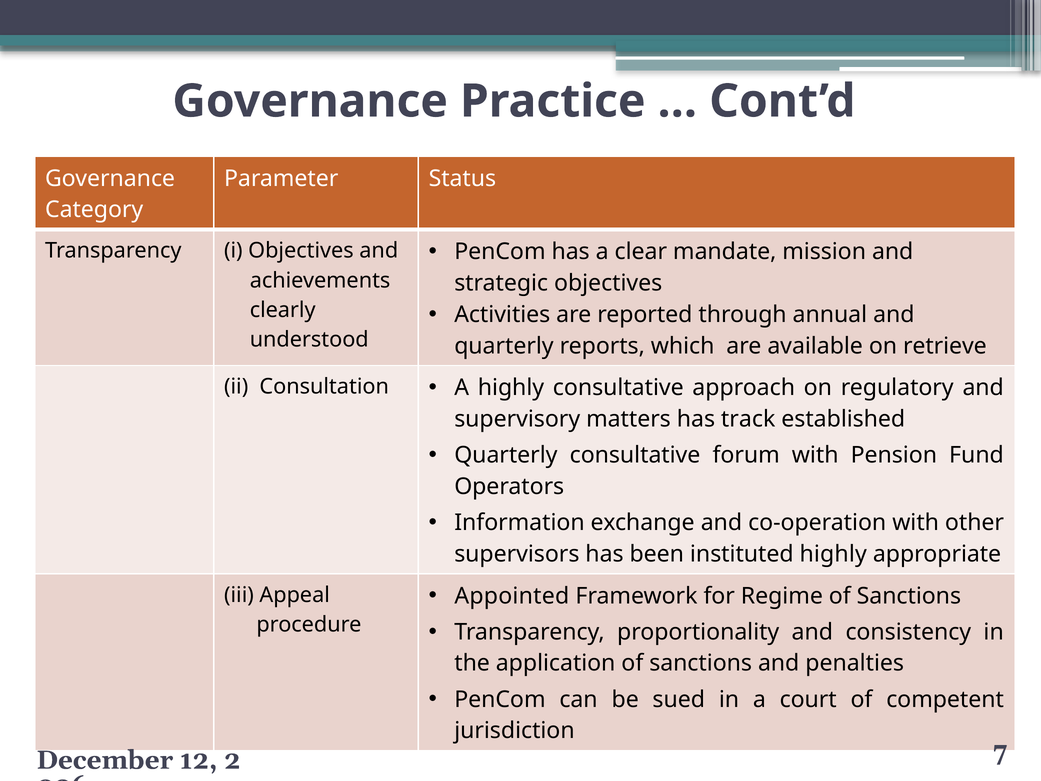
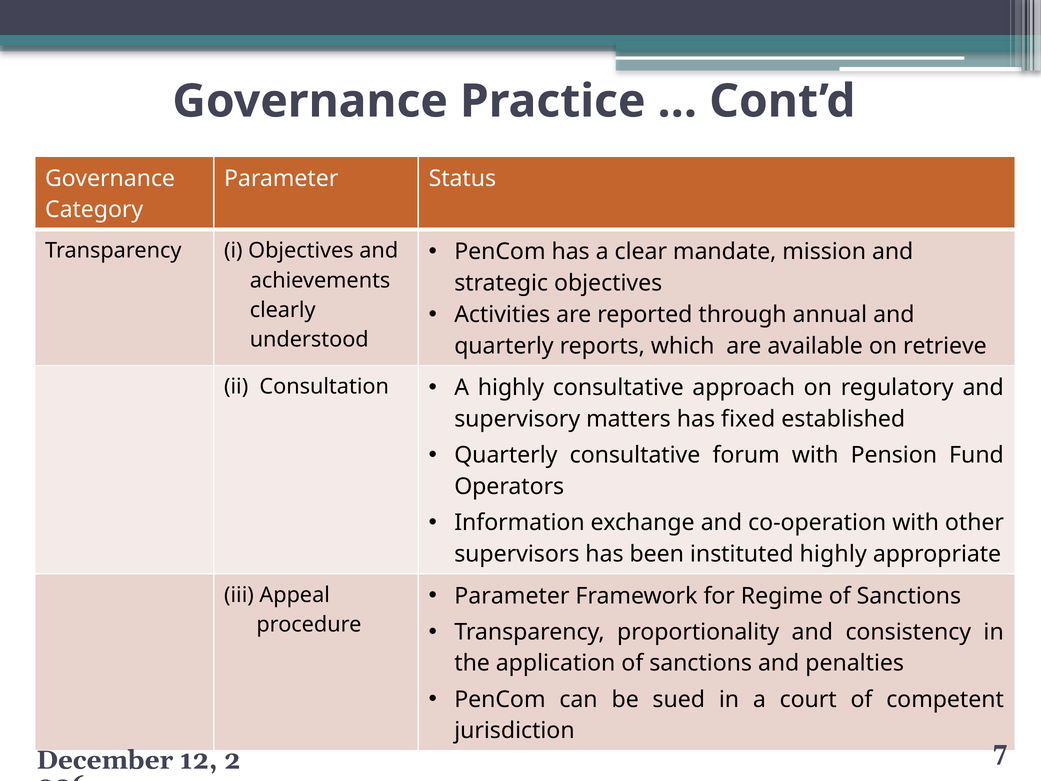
track: track -> fixed (748, 419)
Appointed: Appointed -> Parameter (512, 596)
